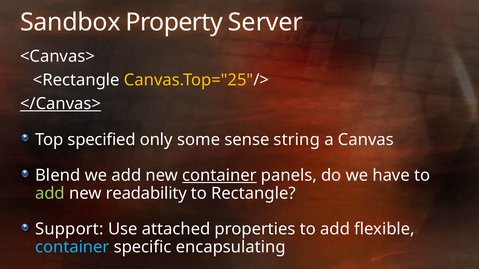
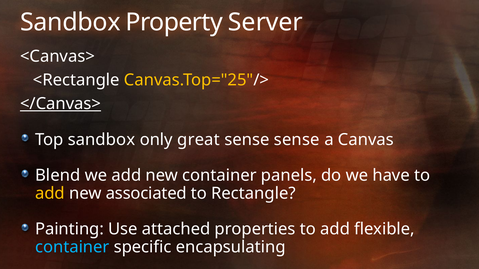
Top specified: specified -> sandbox (102, 140)
some: some -> great (199, 140)
sense string: string -> sense (297, 140)
container underline: present -> none (219, 176)
add colour: light green -> yellow (50, 194)
readability: readability -> associated (146, 194)
Support: Support -> Painting (69, 230)
